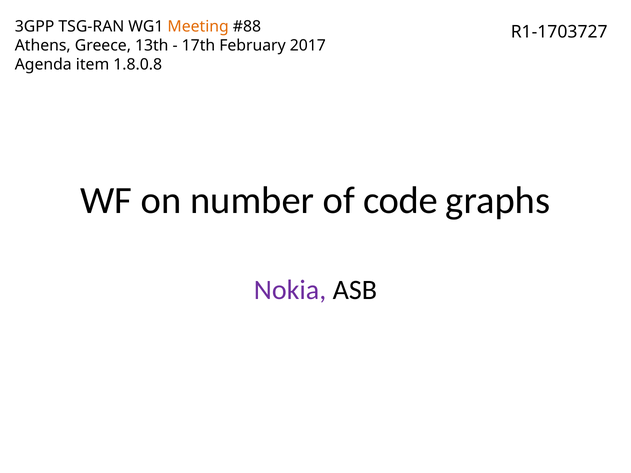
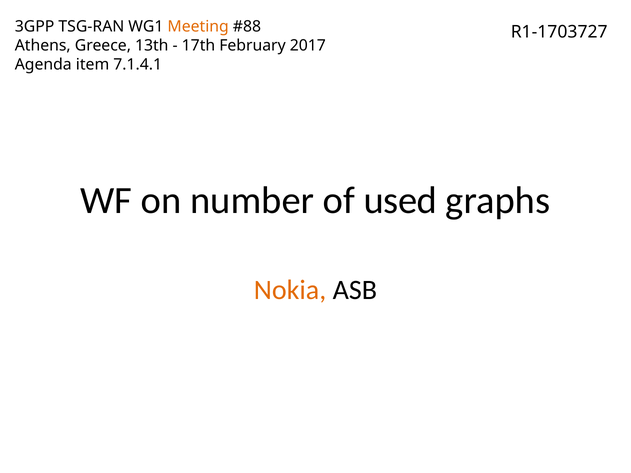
1.8.0.8: 1.8.0.8 -> 7.1.4.1 (138, 65)
code: code -> used (400, 200)
Nokia colour: purple -> orange (290, 290)
